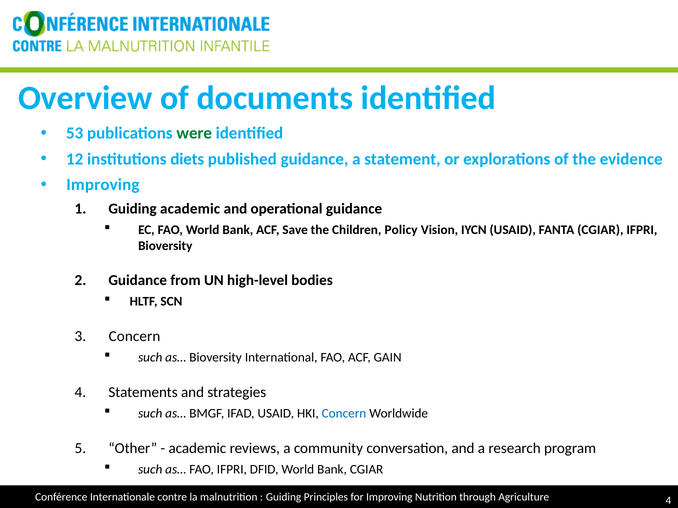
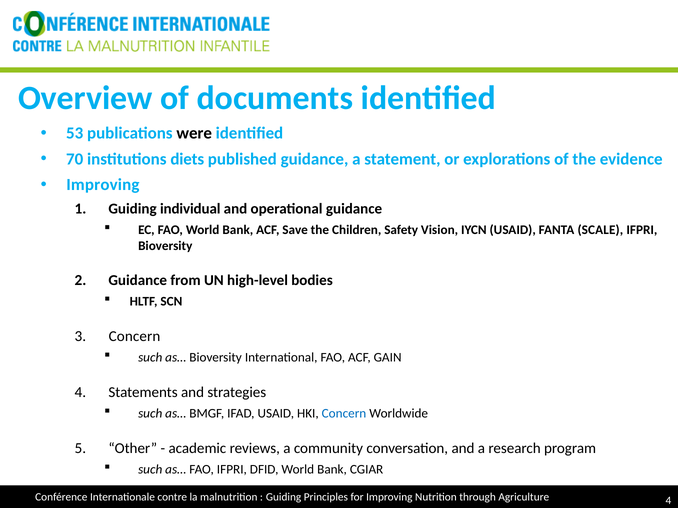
were colour: green -> black (194, 133)
12: 12 -> 70 (75, 159)
Guiding academic: academic -> individual (190, 209)
Policy: Policy -> Safety (401, 230)
FANTA CGIAR: CGIAR -> SCALE (600, 230)
